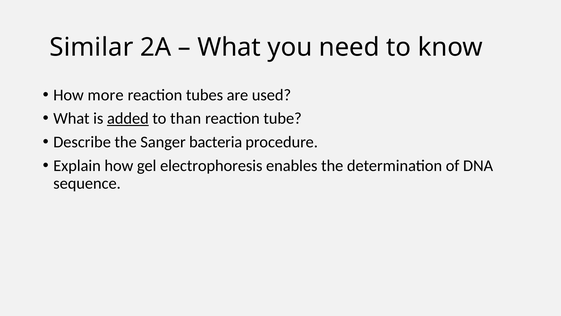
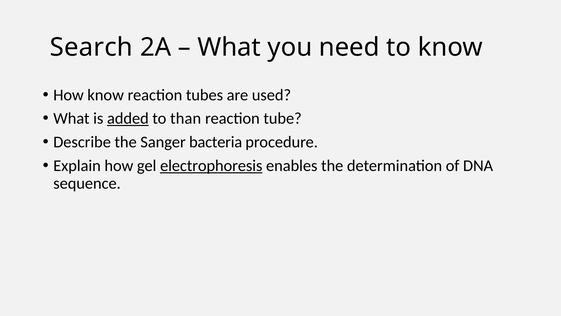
Similar: Similar -> Search (91, 47)
How more: more -> know (106, 95)
electrophoresis underline: none -> present (211, 165)
